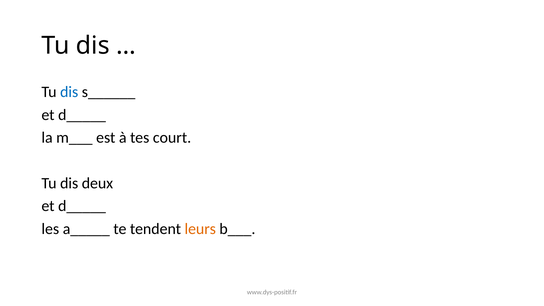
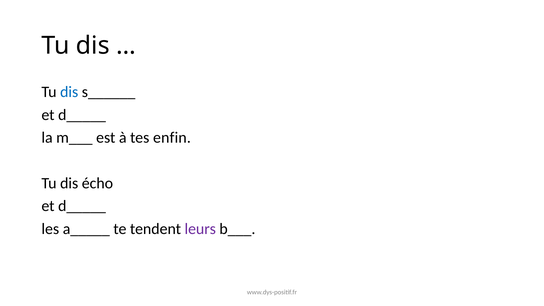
court: court -> enfin (172, 138)
deux: deux -> écho (97, 183)
leurs colour: orange -> purple (200, 229)
